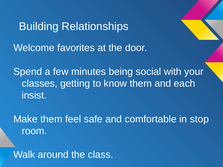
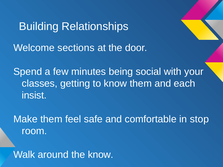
favorites: favorites -> sections (76, 48)
the class: class -> know (101, 155)
